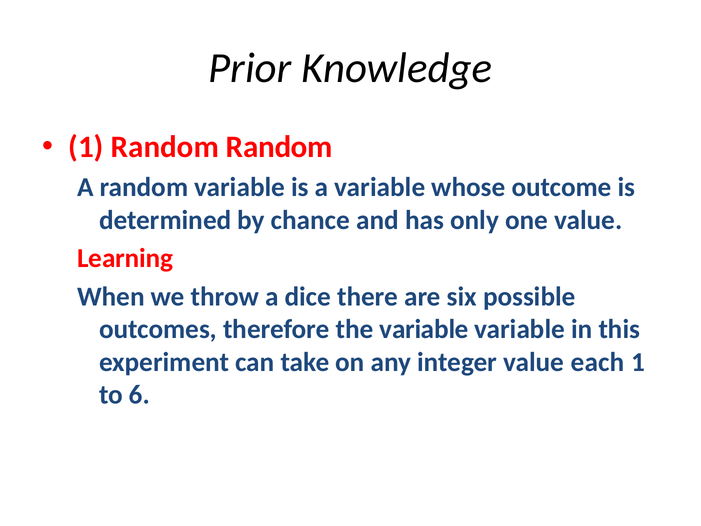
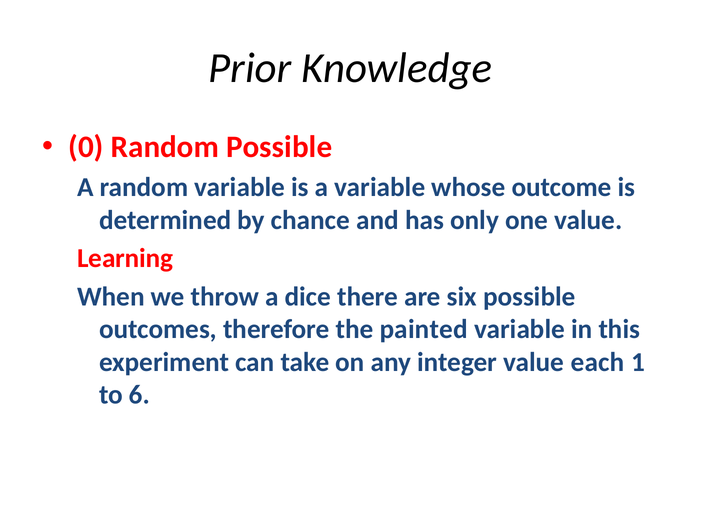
1: 1 -> 0 (86, 147)
Random Random: Random -> Possible (279, 147)
the variable: variable -> painted (424, 329)
